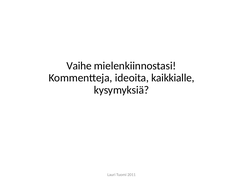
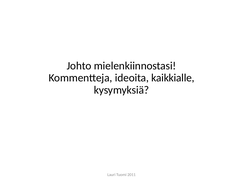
Vaihe: Vaihe -> Johto (79, 66)
